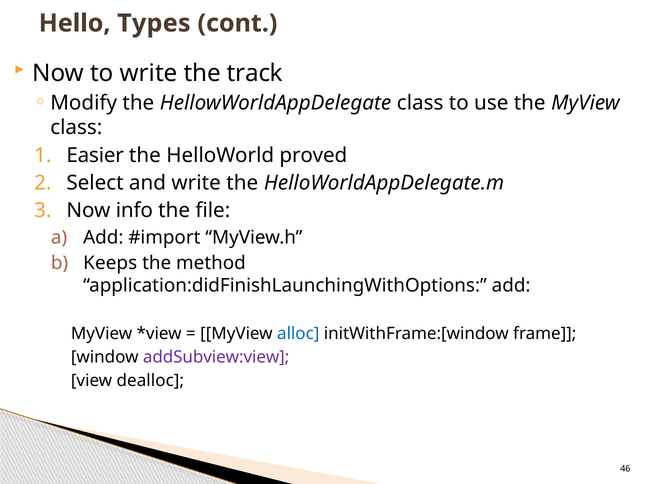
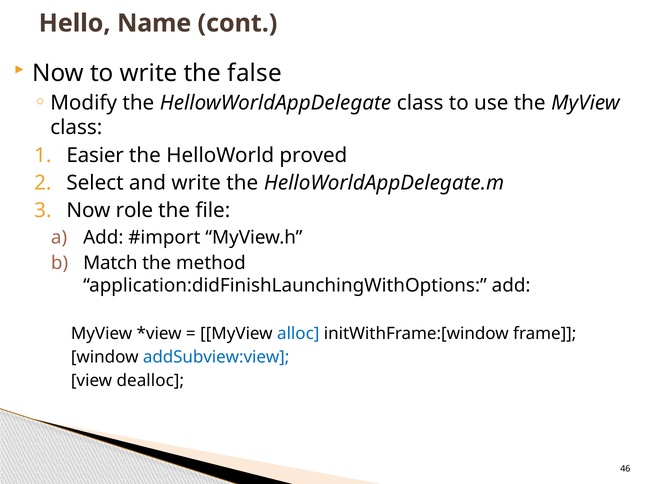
Types: Types -> Name (154, 23)
track: track -> false (255, 73)
info: info -> role (134, 211)
Keeps: Keeps -> Match (110, 263)
addSubview:view colour: purple -> blue (216, 358)
